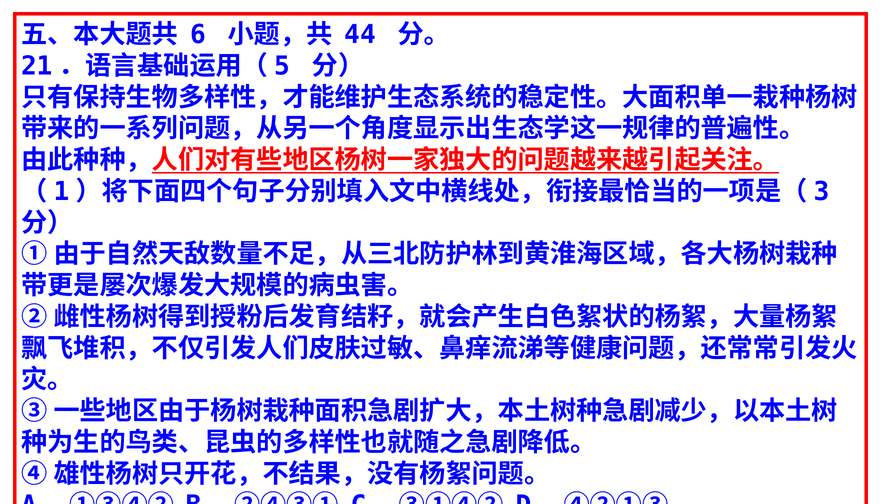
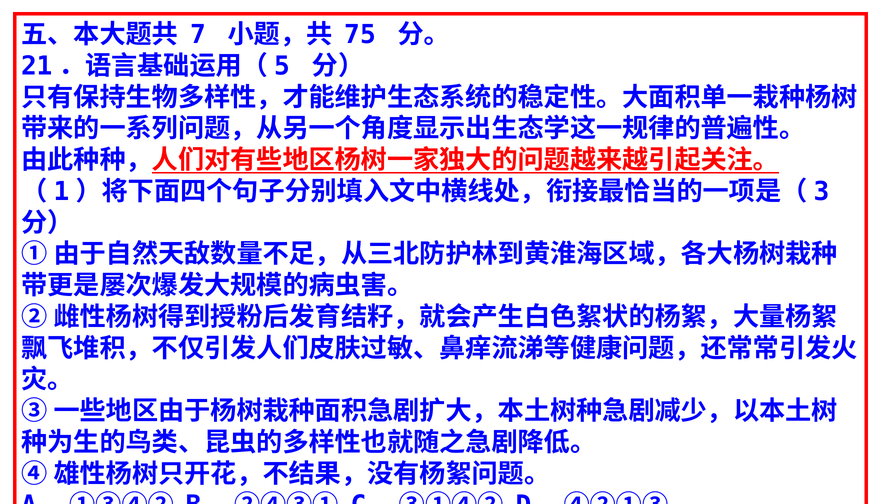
6: 6 -> 7 (198, 35)
44: 44 -> 75 (360, 35)
